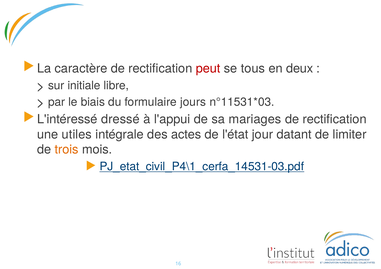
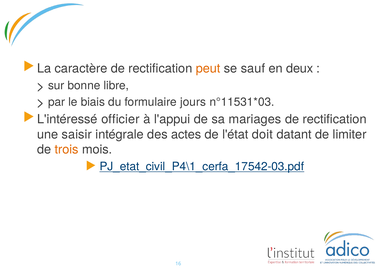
peut colour: red -> orange (208, 69)
tous: tous -> sauf (253, 69)
initiale: initiale -> bonne (84, 86)
dressé: dressé -> officier (120, 119)
utiles: utiles -> saisir (77, 135)
jour: jour -> doit (262, 135)
PJ_etat_civil_P4\1_cerfa_14531-03.pdf: PJ_etat_civil_P4\1_cerfa_14531-03.pdf -> PJ_etat_civil_P4\1_cerfa_17542-03.pdf (202, 167)
